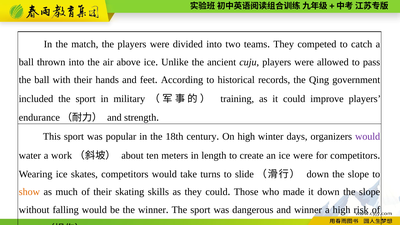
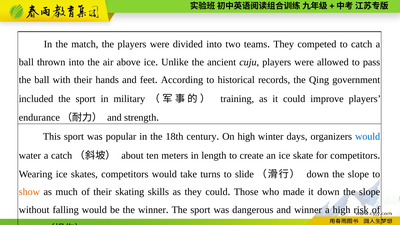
would colour: purple -> blue (368, 137)
a work: work -> catch (62, 155)
ice were: were -> skate (303, 155)
